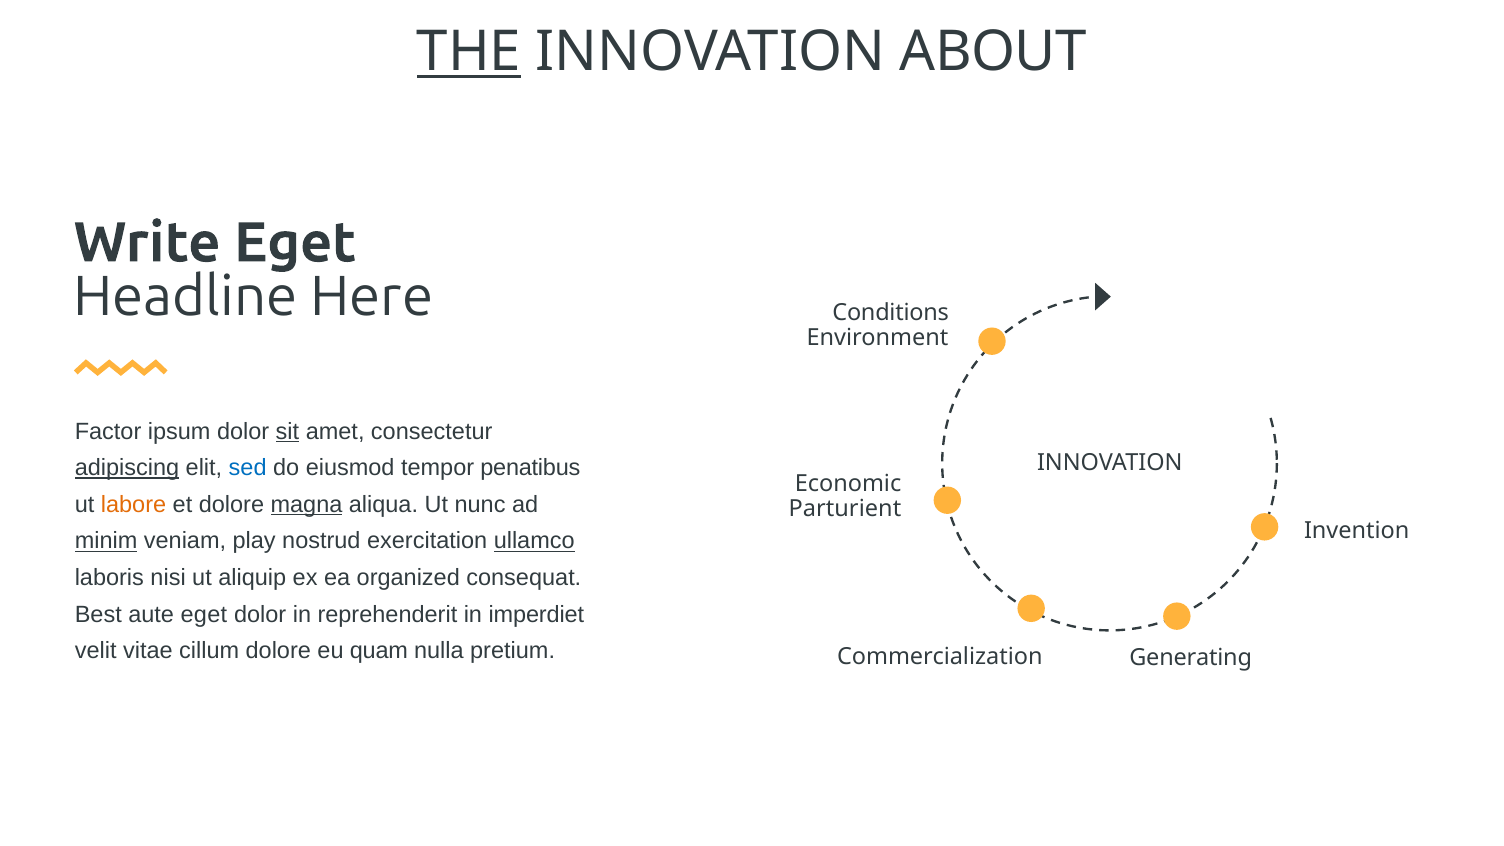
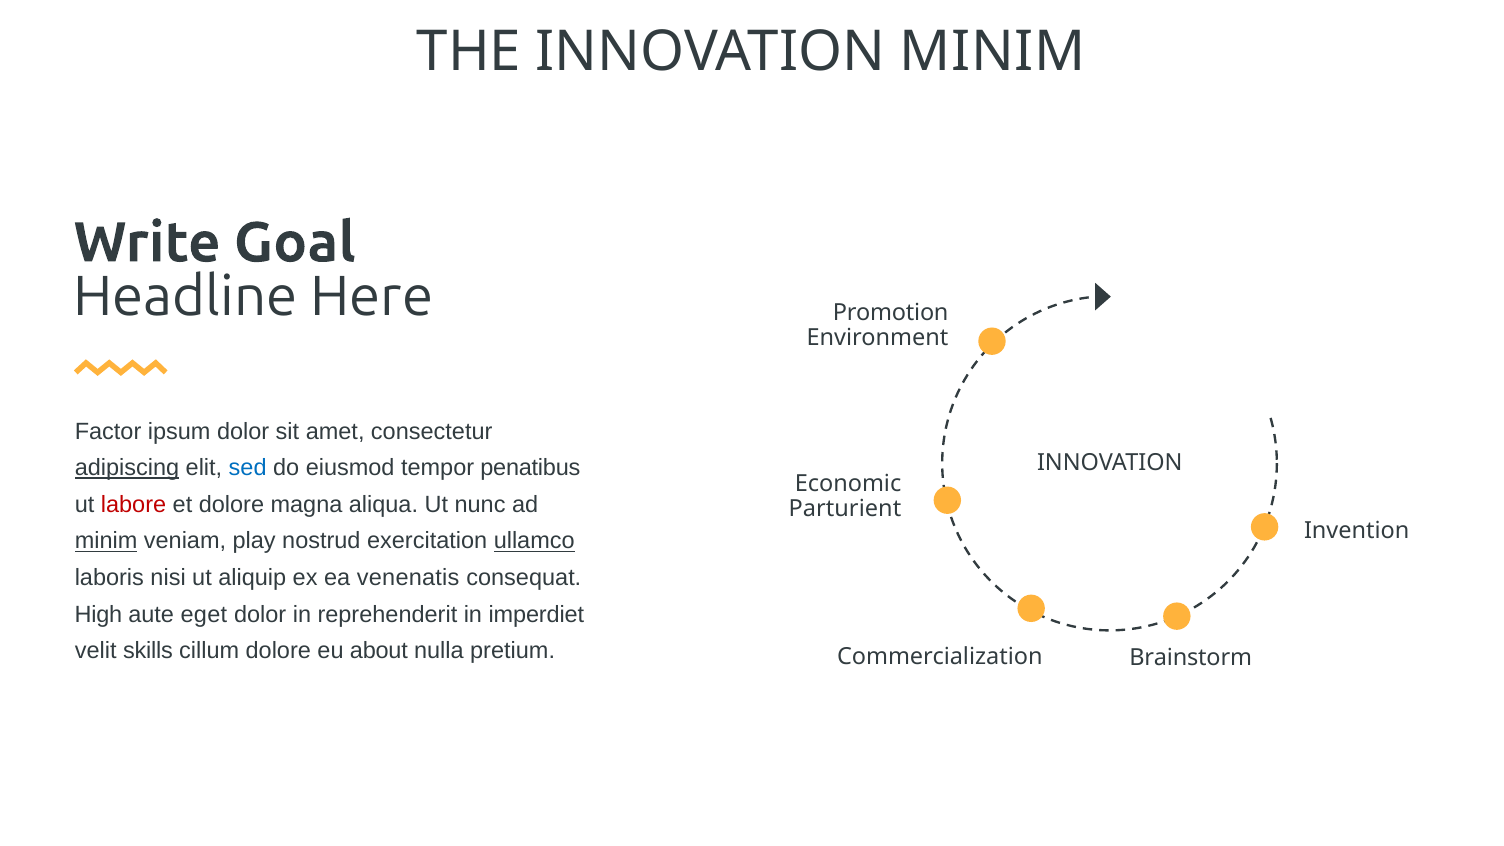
THE underline: present -> none (469, 52)
INNOVATION ABOUT: ABOUT -> MINIM (993, 52)
Write Eget: Eget -> Goal (295, 243)
Conditions: Conditions -> Promotion (891, 313)
sit underline: present -> none (287, 431)
labore colour: orange -> red (134, 505)
magna underline: present -> none (306, 505)
organized: organized -> venenatis (408, 578)
Best: Best -> High (98, 615)
vitae: vitae -> skills (148, 651)
quam: quam -> about (379, 651)
Generating: Generating -> Brainstorm (1191, 657)
